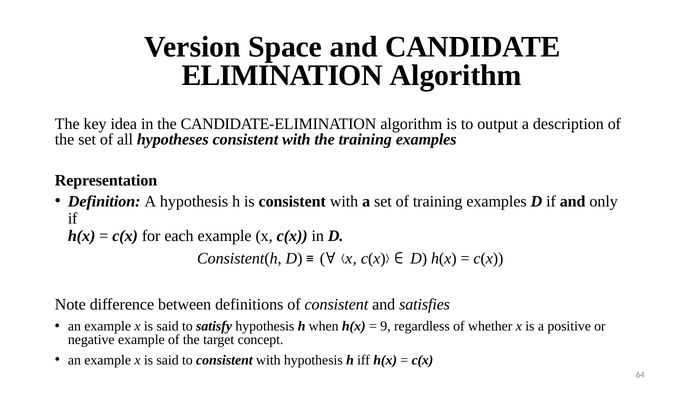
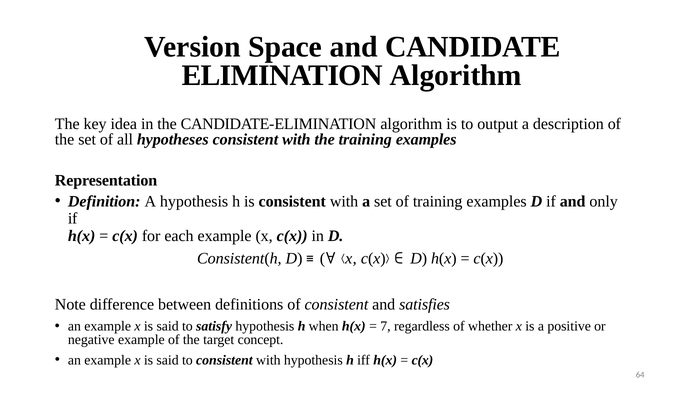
9: 9 -> 7 (385, 326)
